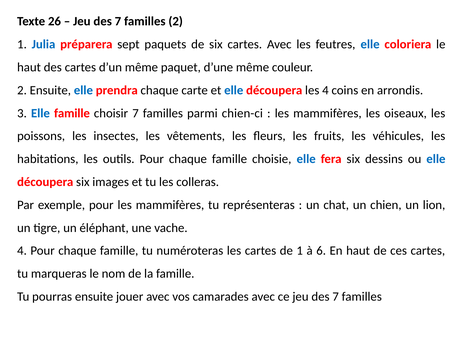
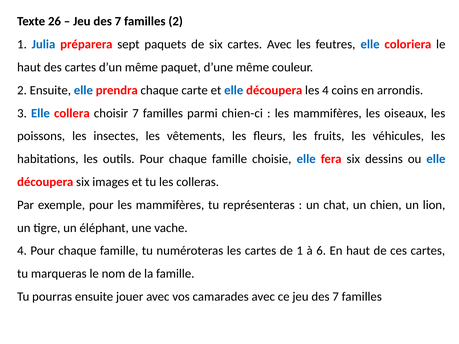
Elle famille: famille -> collera (72, 113)
